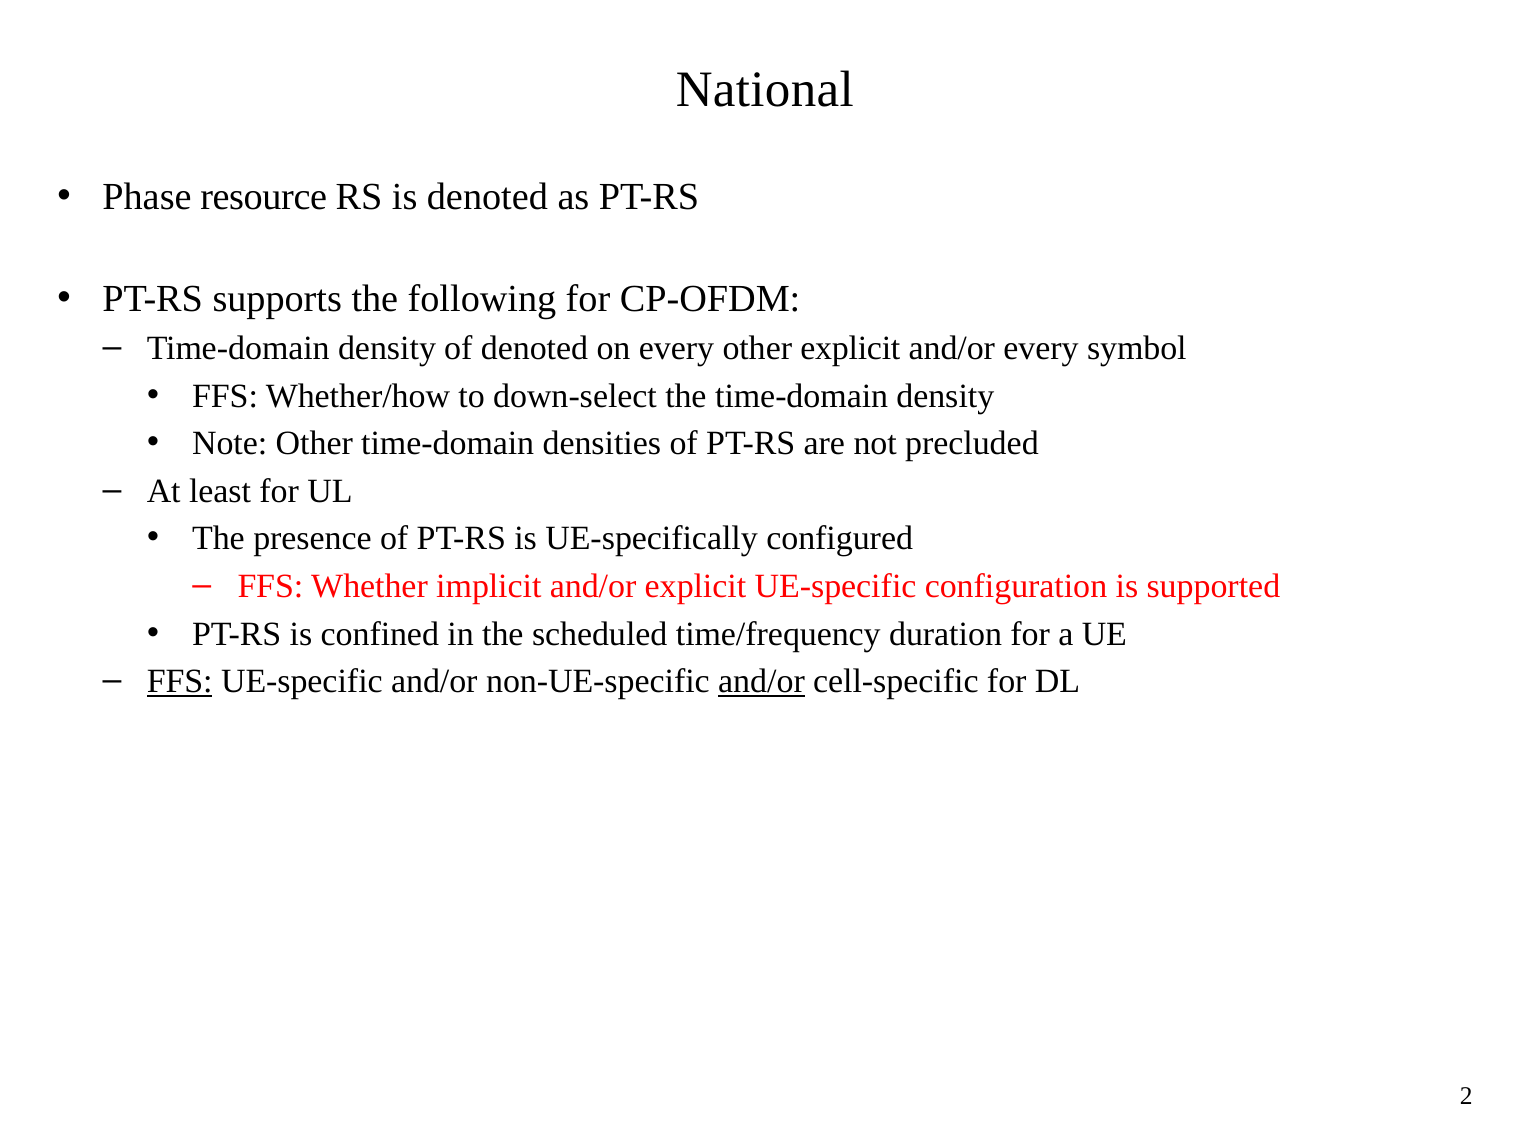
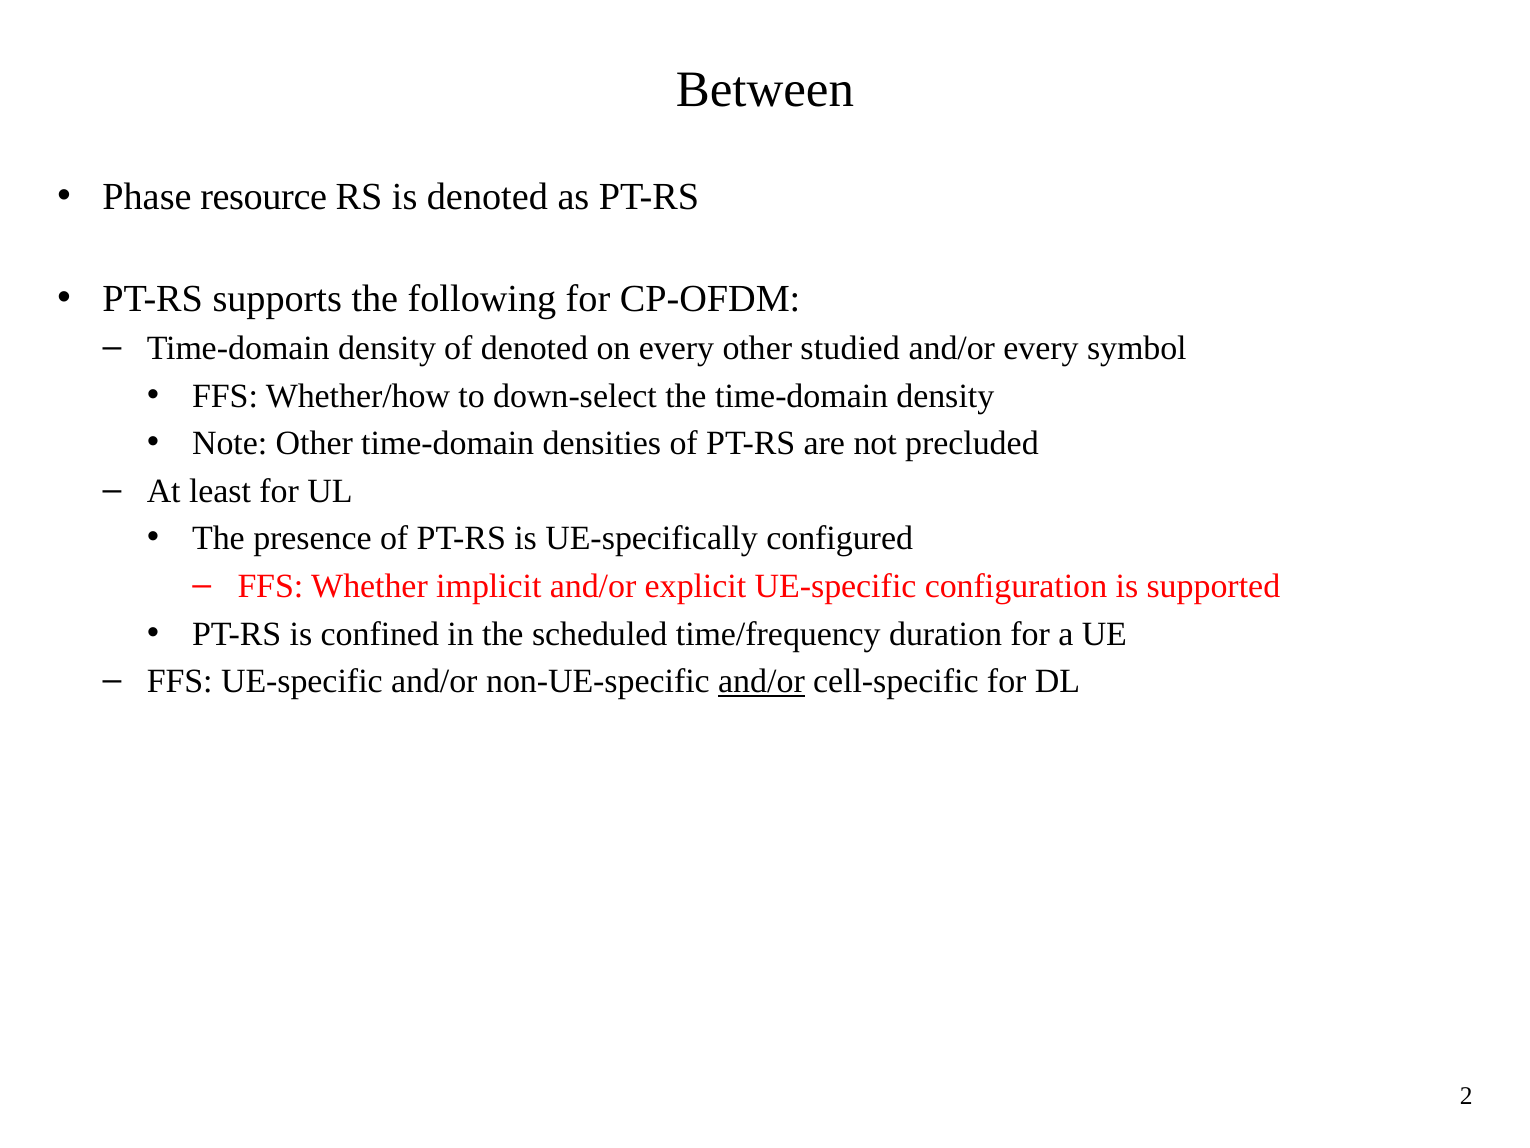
National: National -> Between (765, 89)
other explicit: explicit -> studied (850, 348)
FFS underline: present -> none (180, 681)
